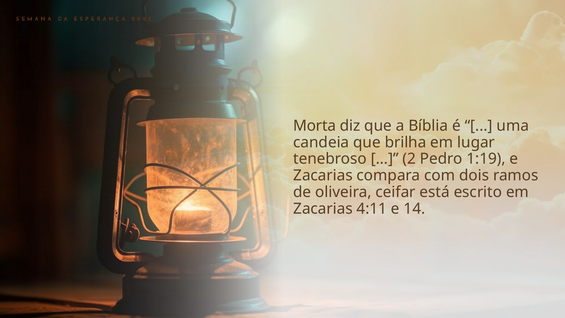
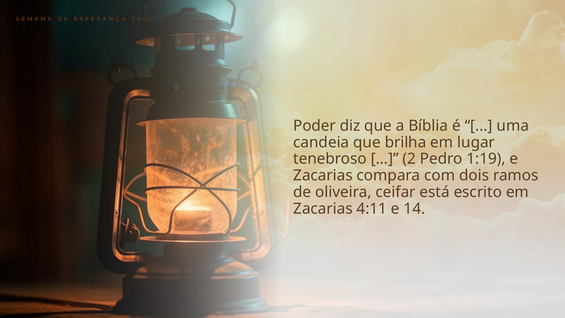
Morta: Morta -> Poder (315, 126)
